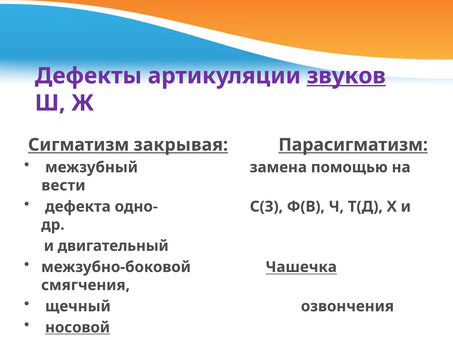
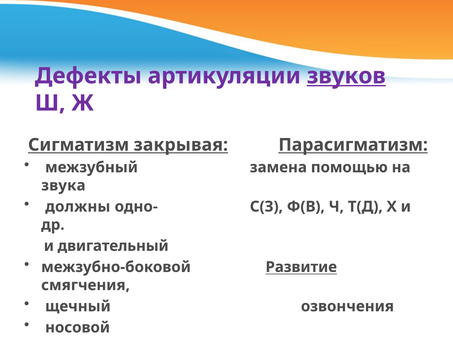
вести: вести -> звука (63, 185)
дефекта: дефекта -> должны (78, 206)
Чашечка: Чашечка -> Развитие (301, 267)
носовой underline: present -> none (78, 327)
